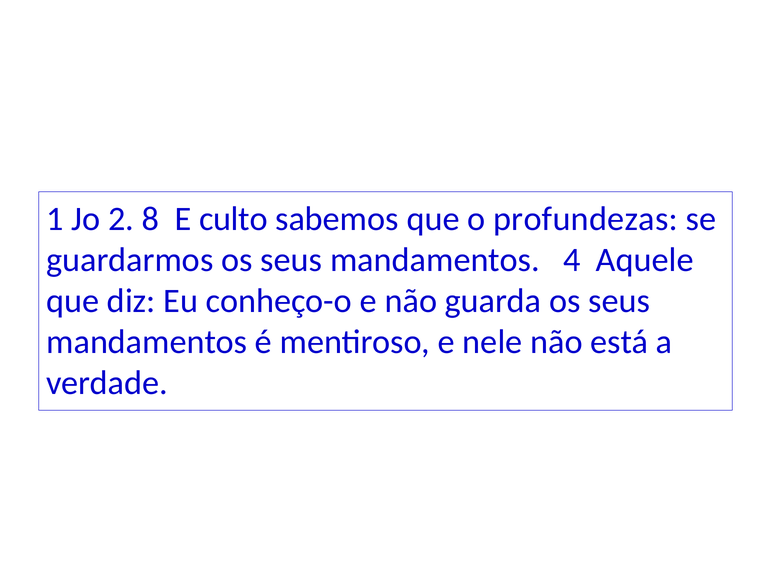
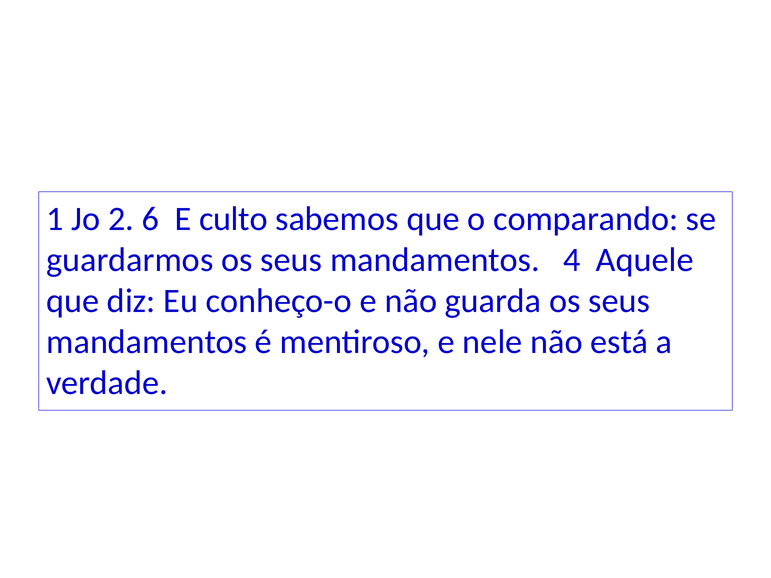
8: 8 -> 6 (151, 219)
profundezas: profundezas -> comparando (586, 219)
